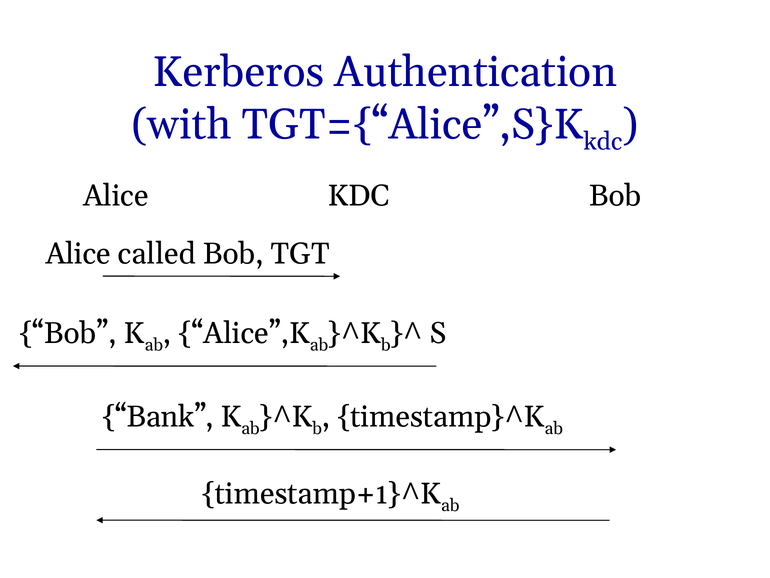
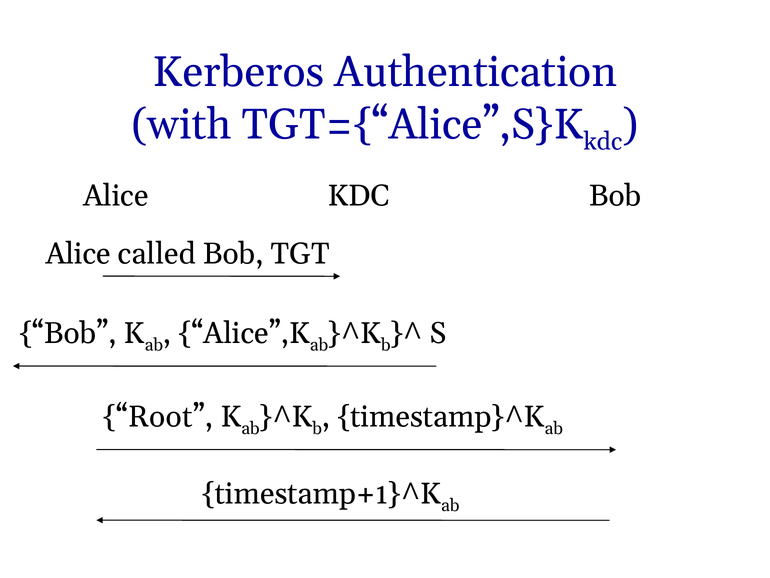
Bank: Bank -> Root (158, 417)
